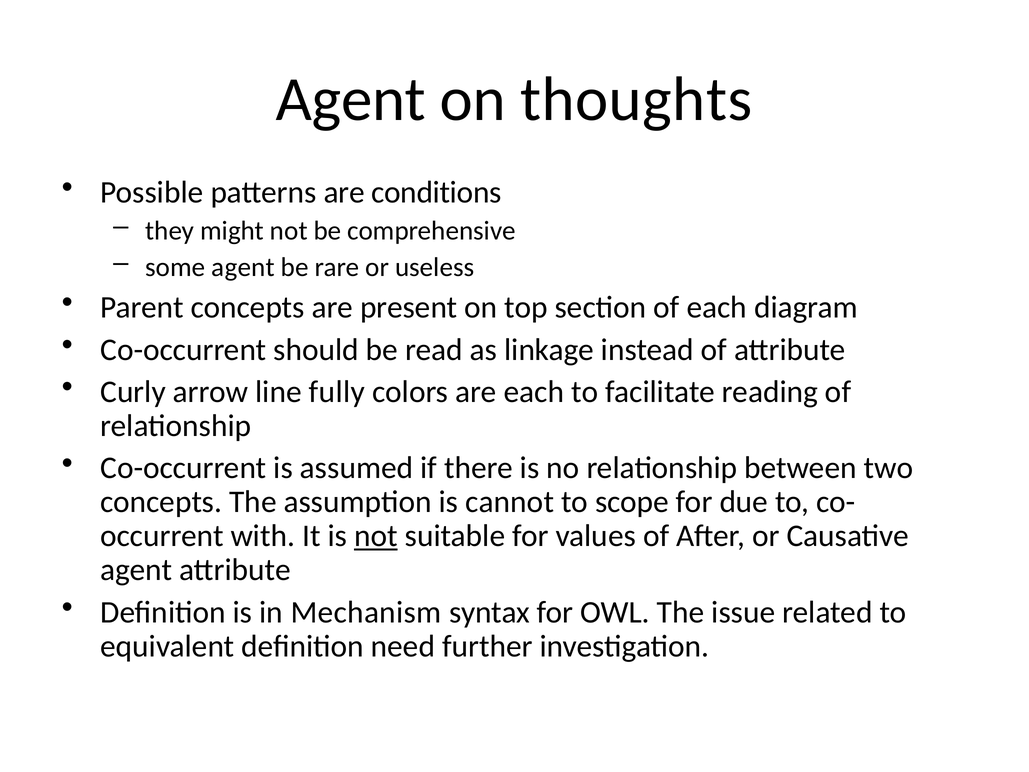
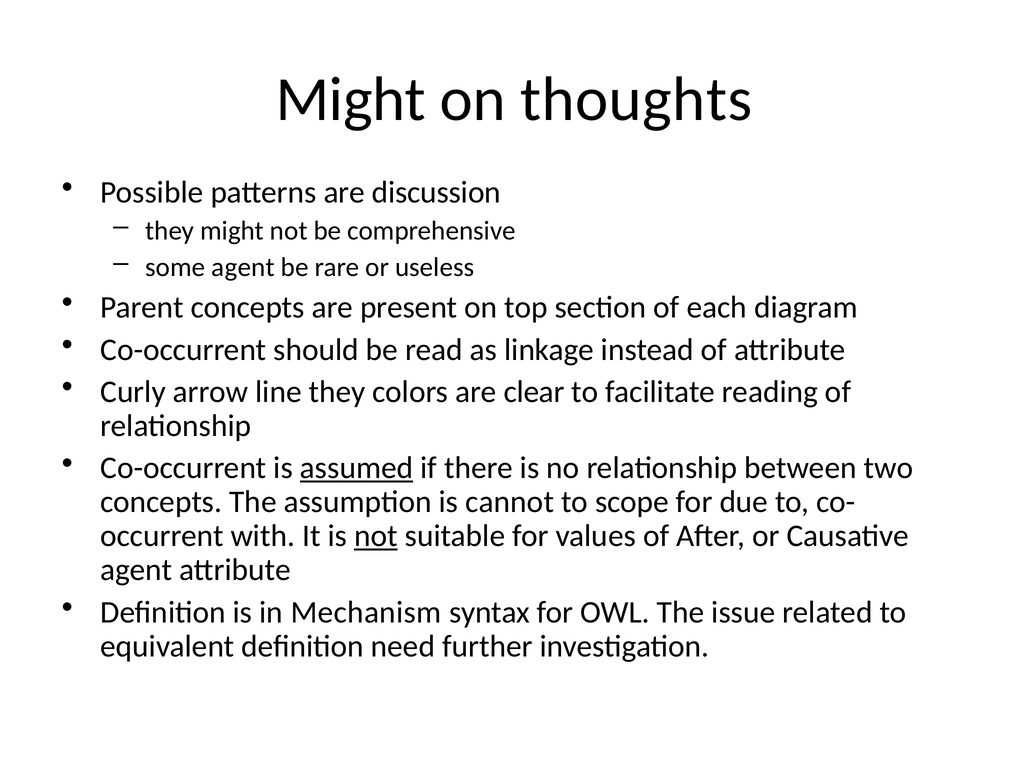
Agent: Agent -> Might (351, 100)
conditions: conditions -> discussion (436, 192)
line fully: fully -> they (337, 392)
are each: each -> clear (534, 392)
assumed underline: none -> present (357, 468)
